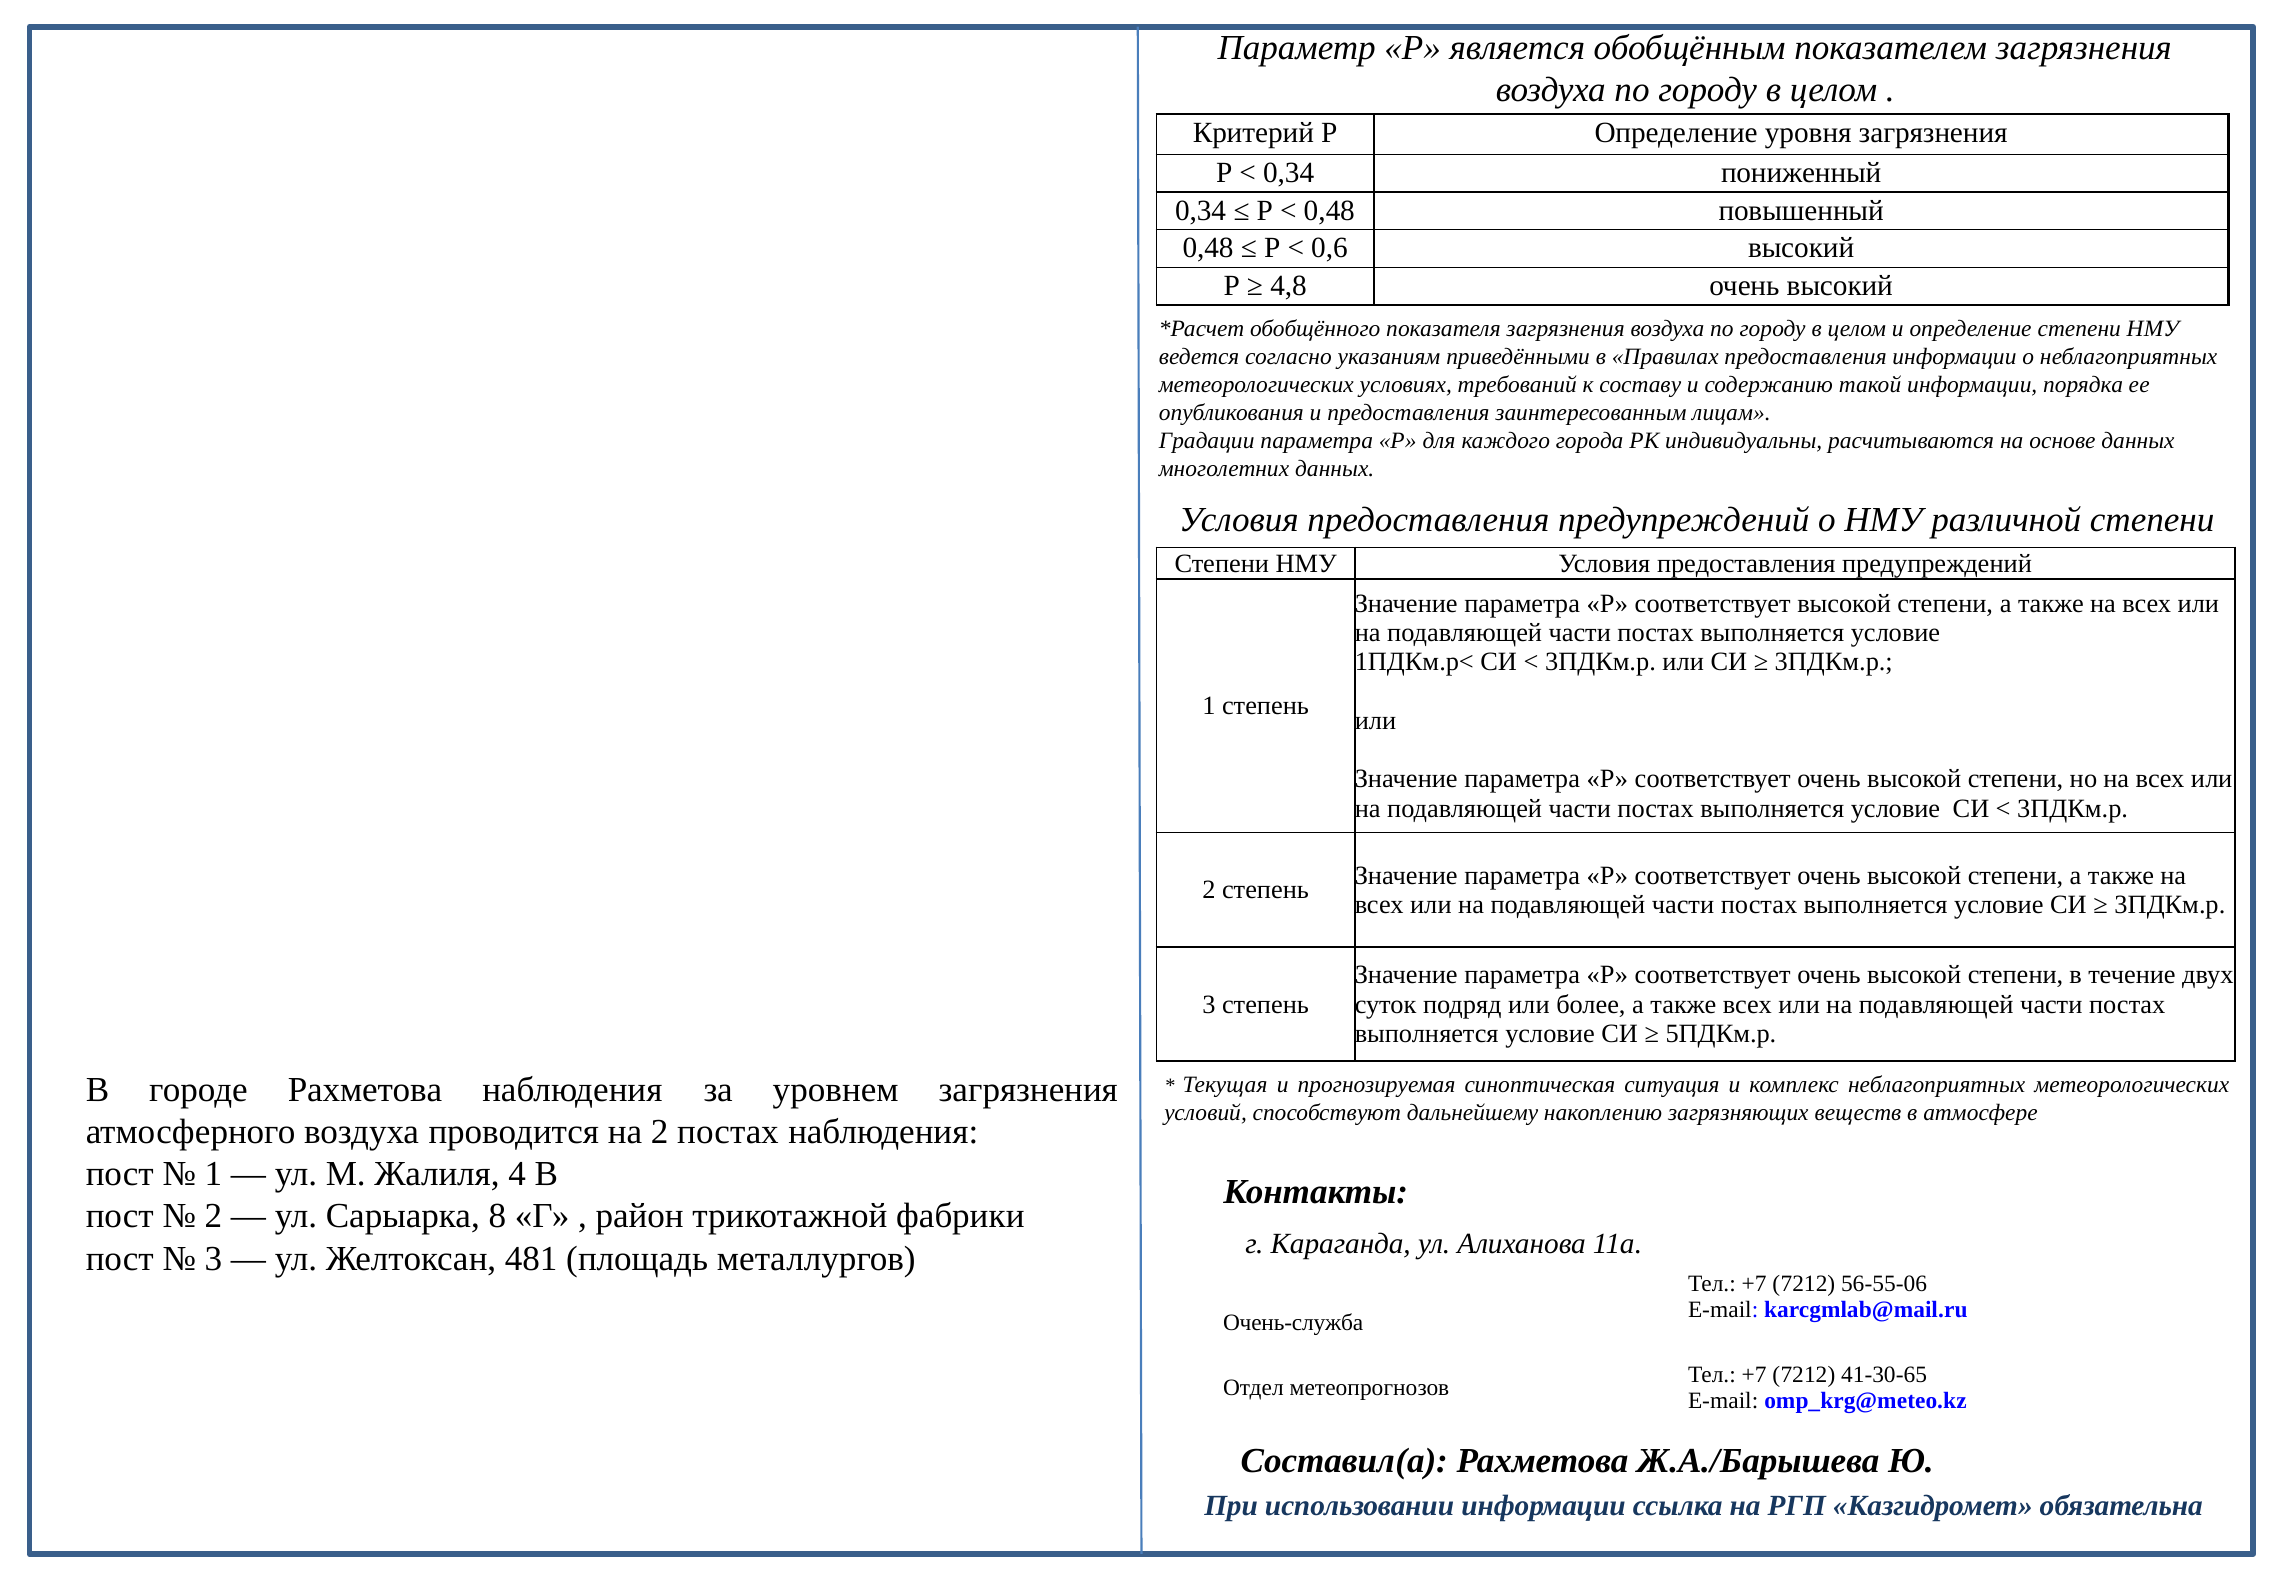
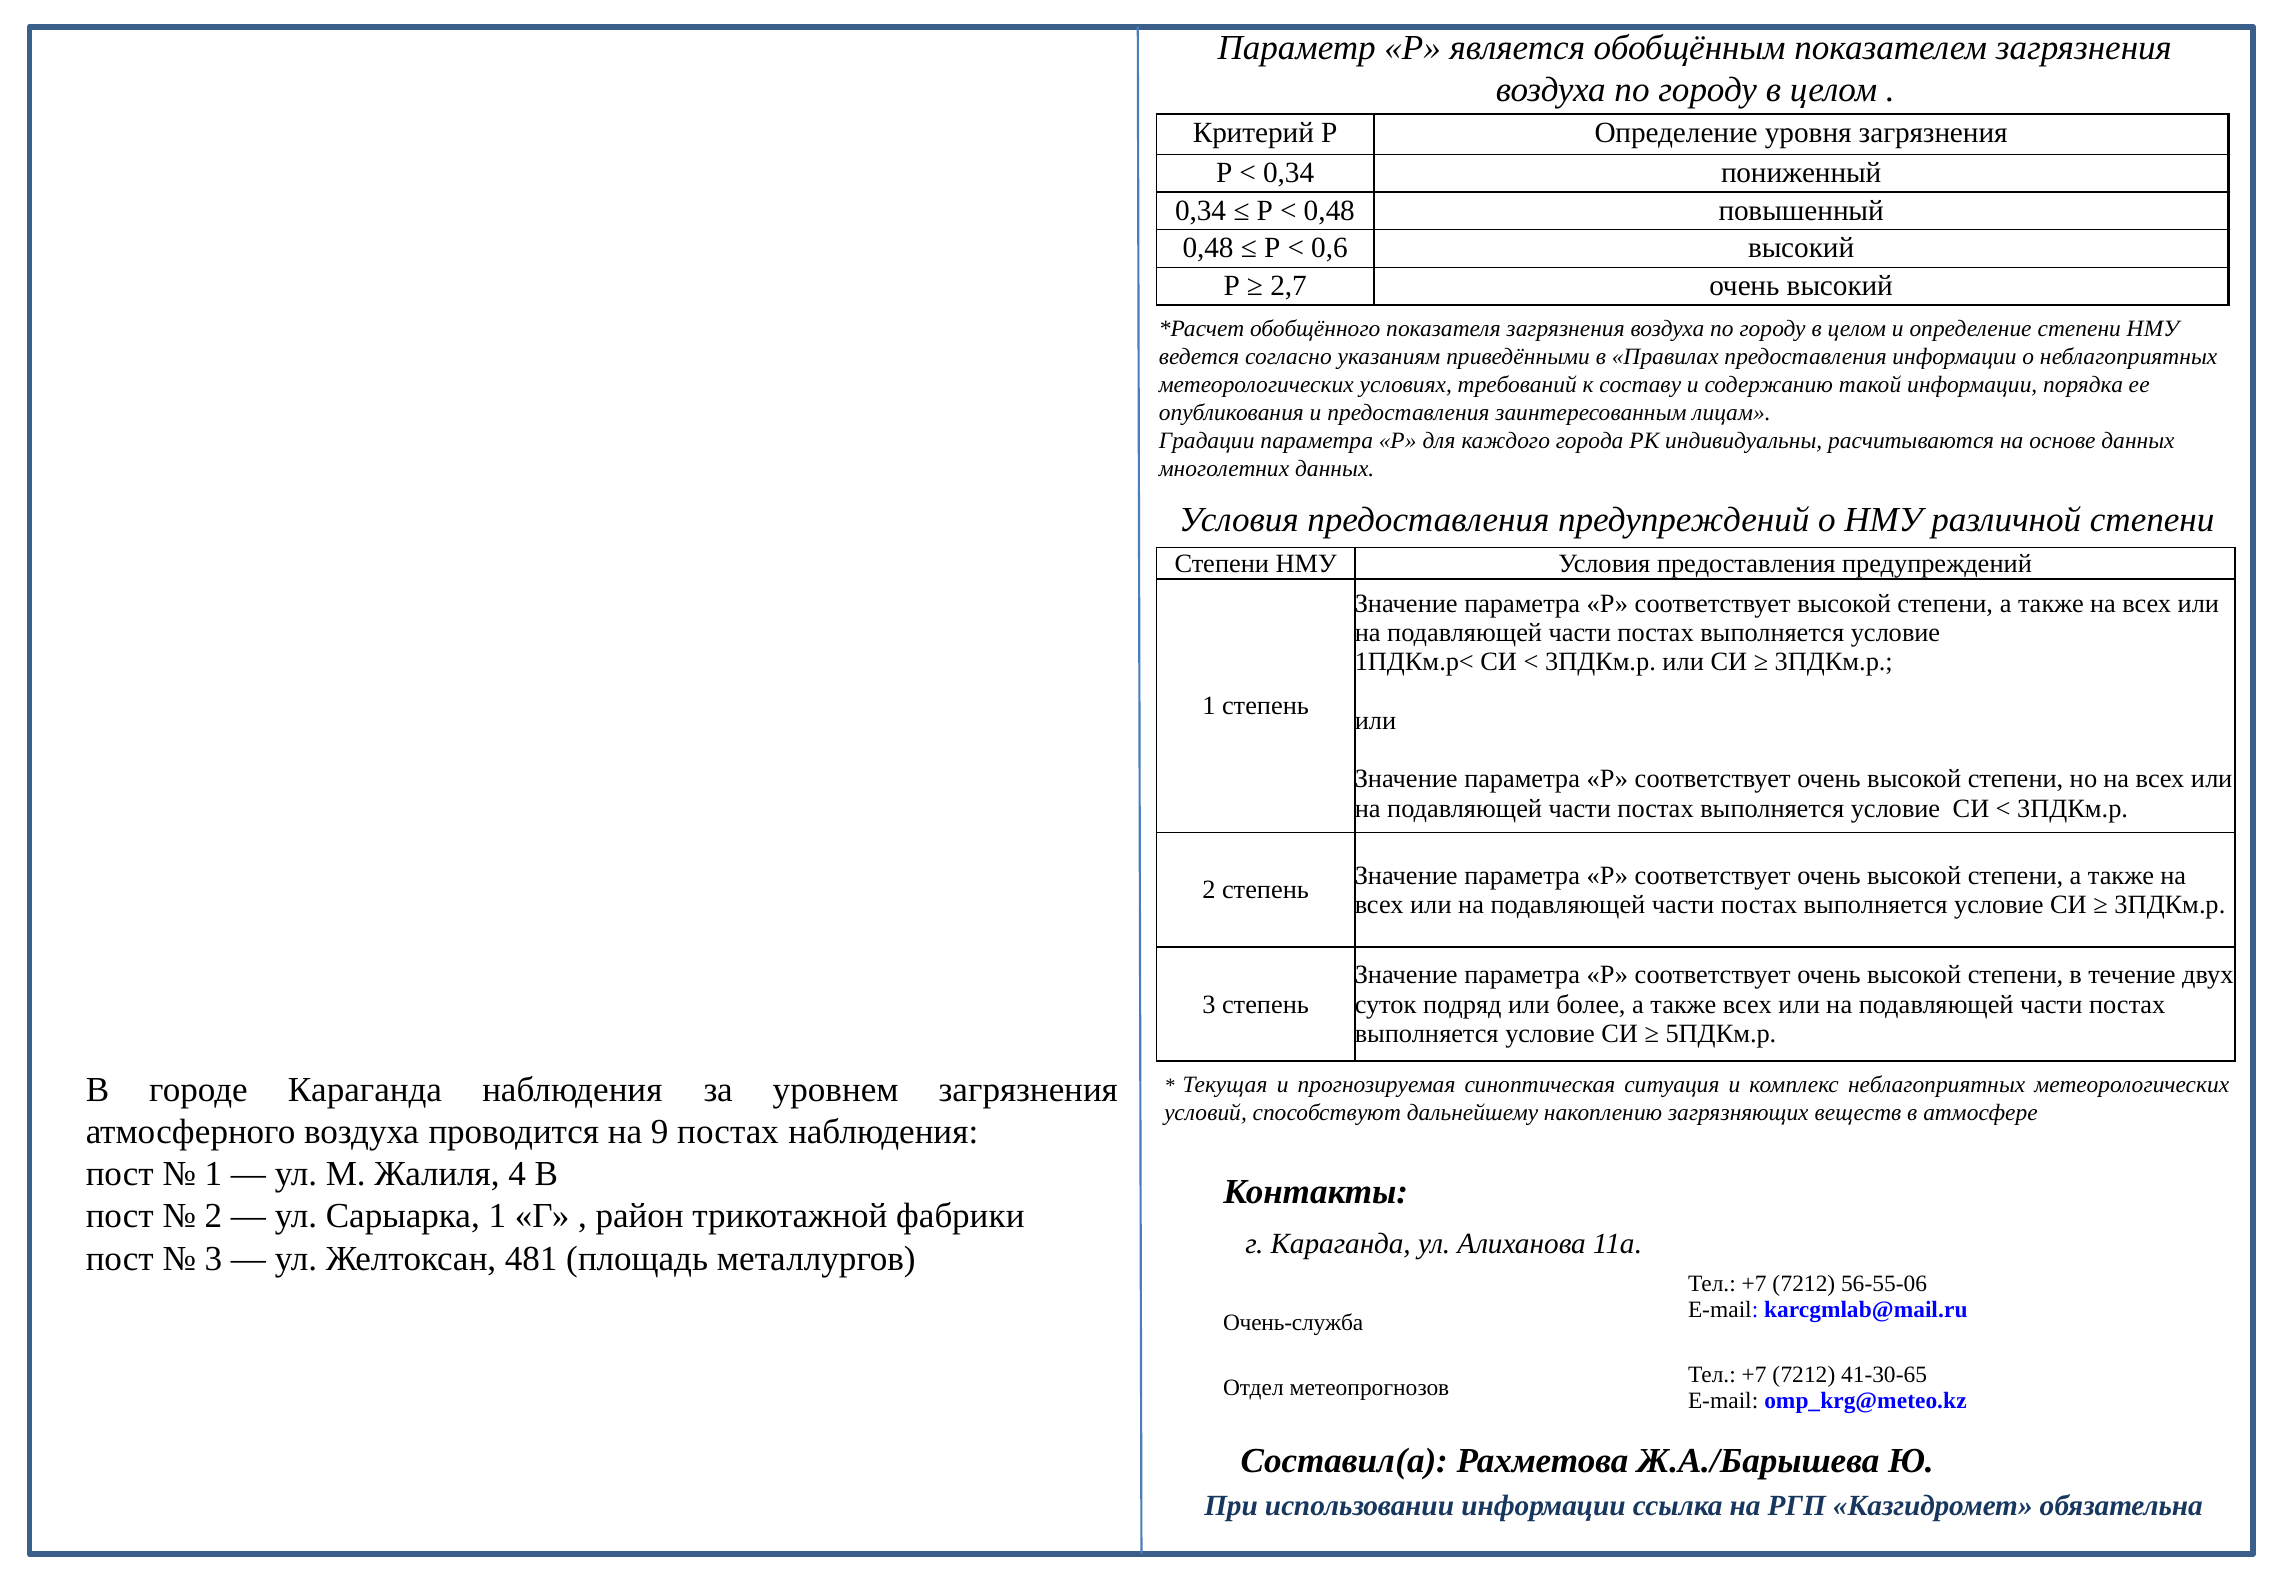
4,8: 4,8 -> 2,7 (1289, 286)
городе Рахметова: Рахметова -> Караганда (365, 1090)
на 2: 2 -> 9 (660, 1132)
Сарыарка 8: 8 -> 1 (497, 1216)
